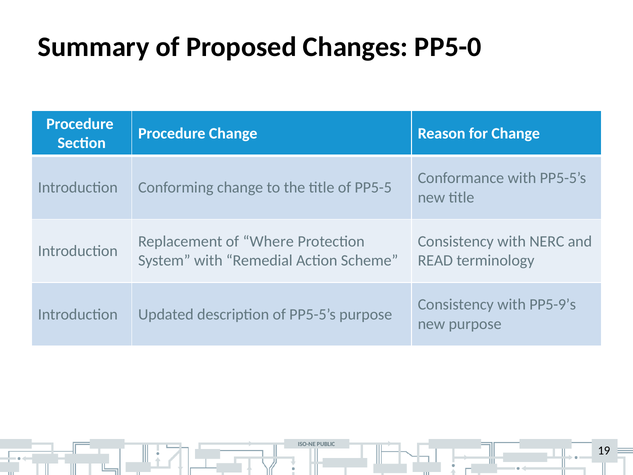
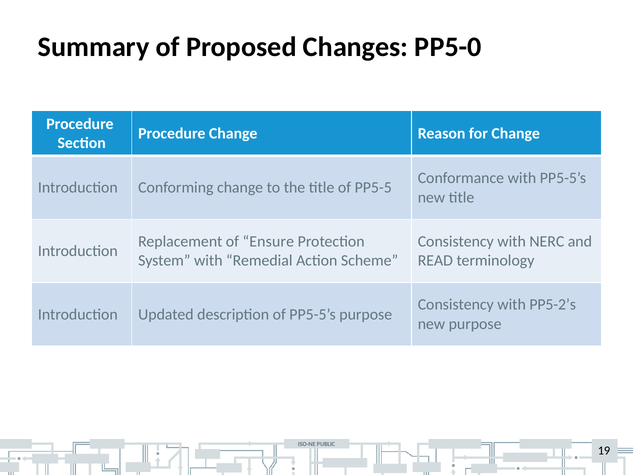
Where: Where -> Ensure (268, 241)
PP5-9’s: PP5-9’s -> PP5-2’s (553, 305)
